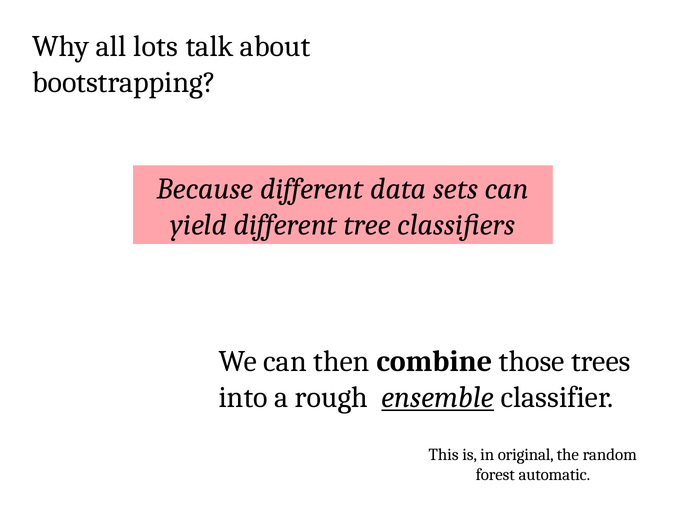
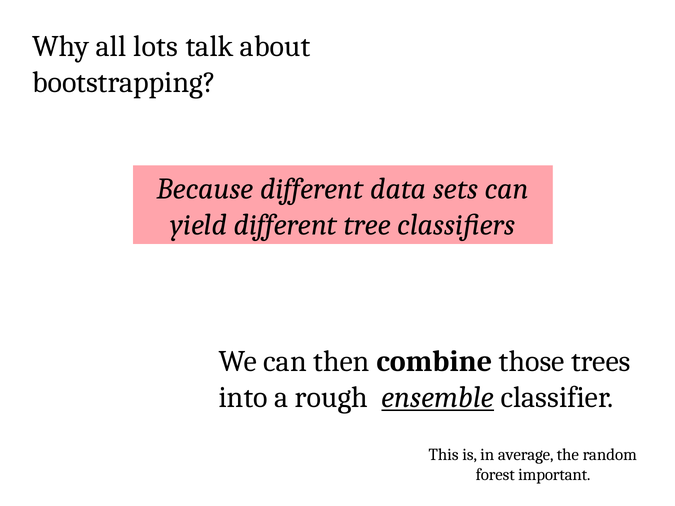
original: original -> average (526, 455)
automatic: automatic -> important (554, 475)
